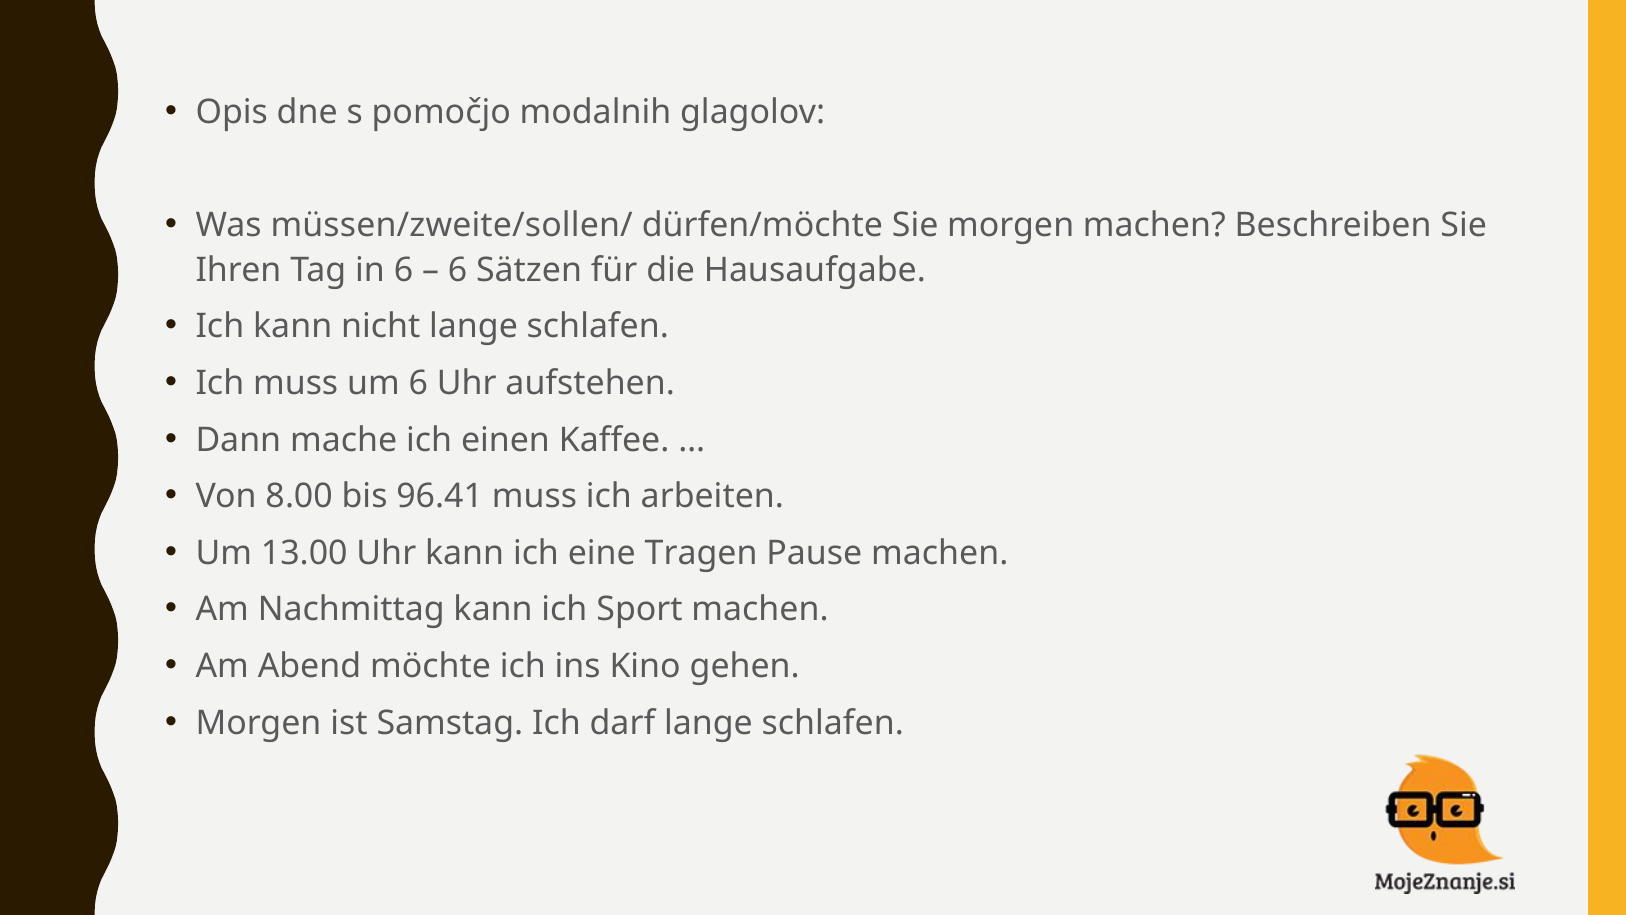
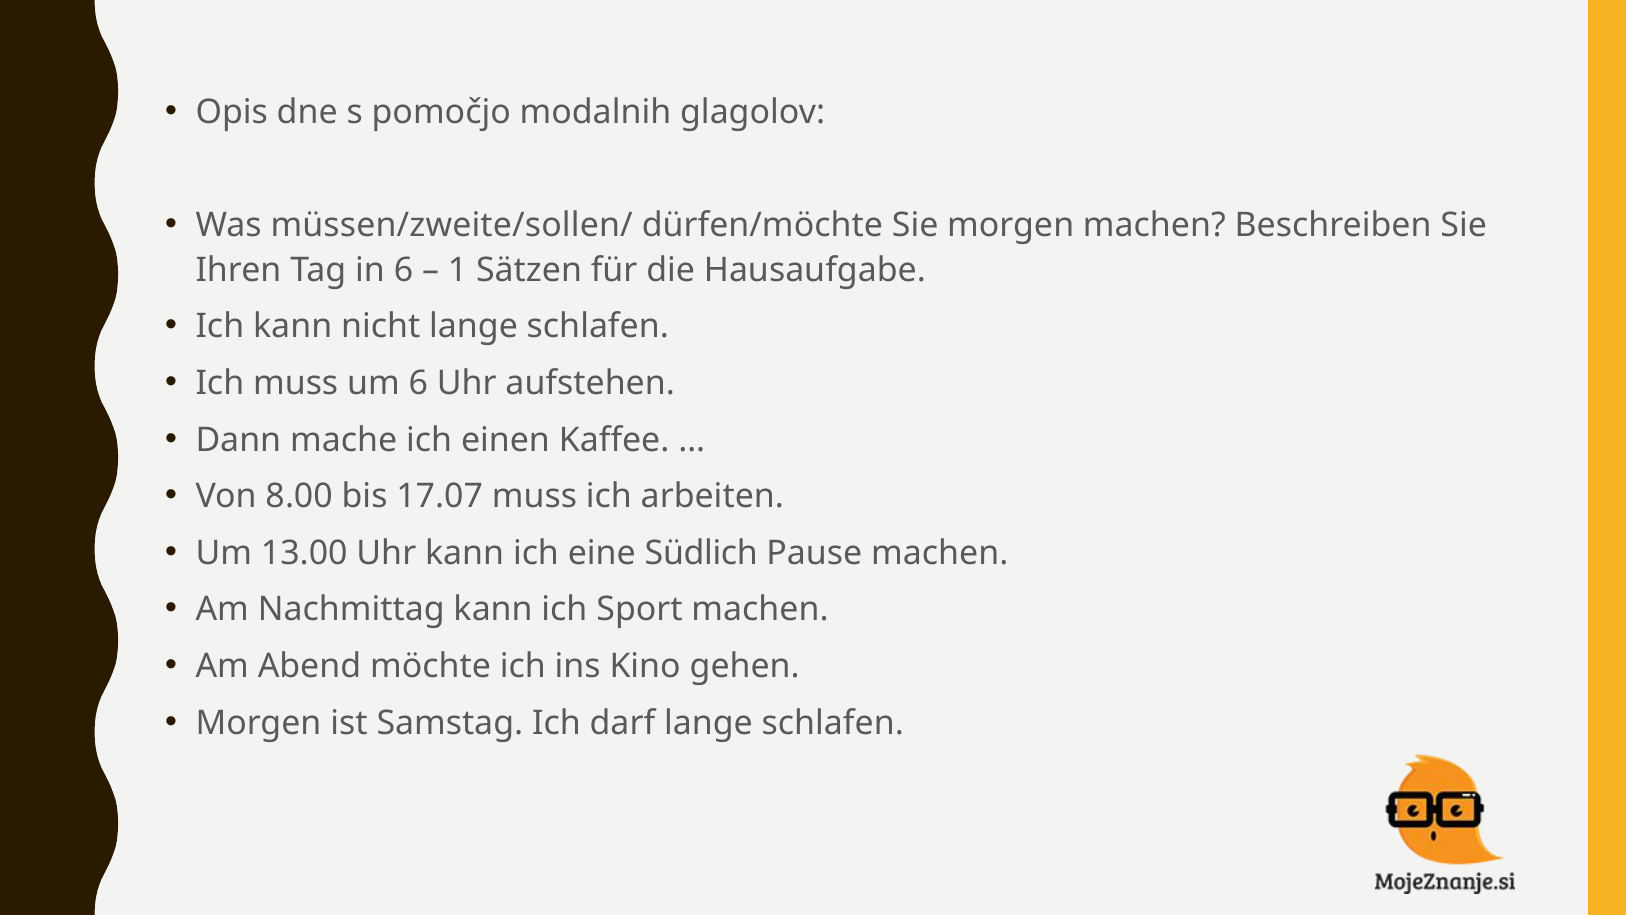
6: 6 -> 1 (458, 270)
96.41: 96.41 -> 17.07 (440, 496)
Tragen: Tragen -> Südlich (701, 553)
